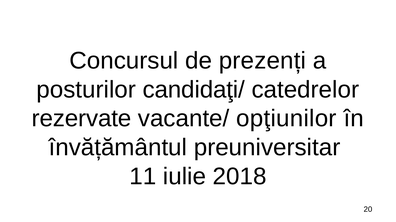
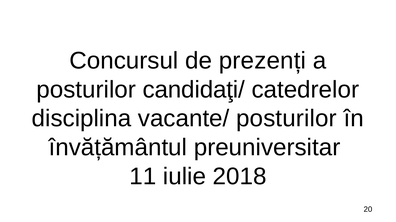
rezervate: rezervate -> disciplina (81, 119)
vacante/ opţiunilor: opţiunilor -> posturilor (286, 119)
